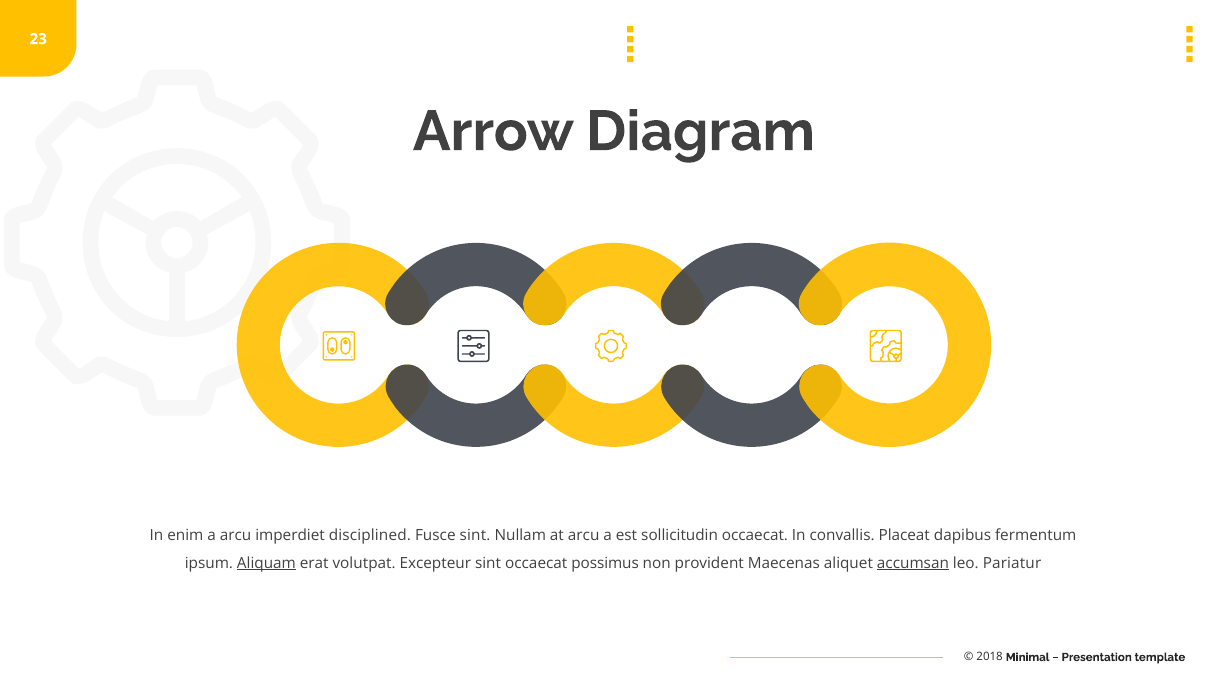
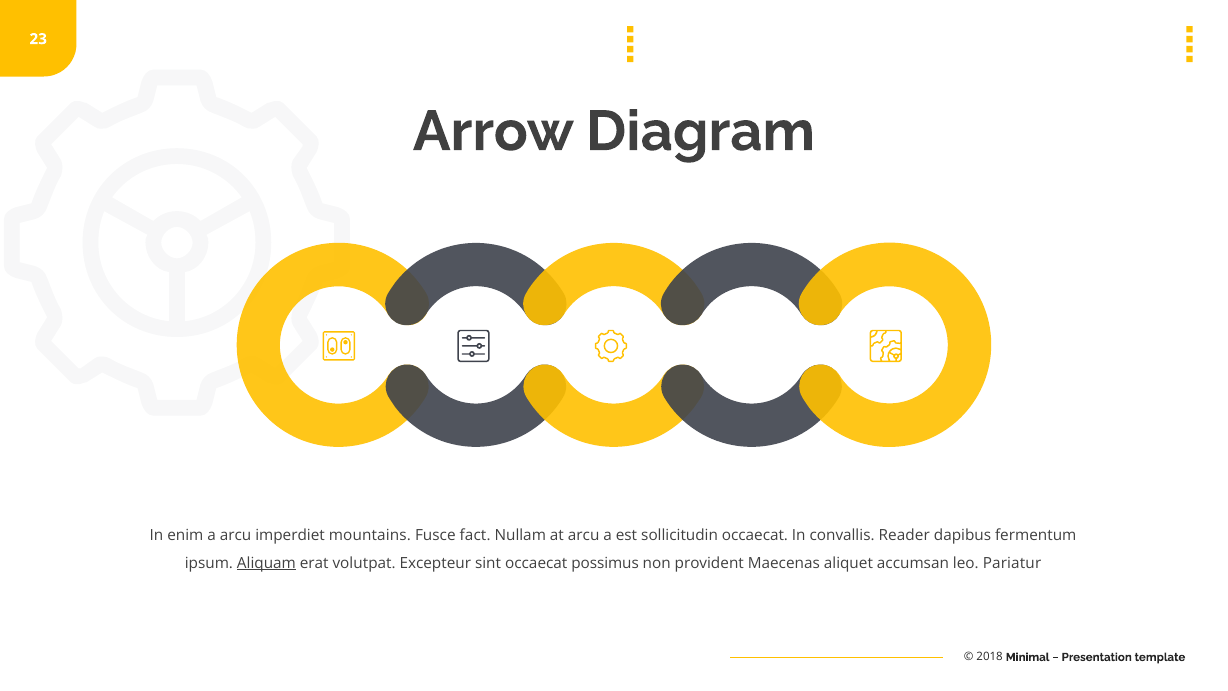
disciplined: disciplined -> mountains (370, 535)
Fusce sint: sint -> fact (475, 535)
Placeat: Placeat -> Reader (904, 535)
accumsan underline: present -> none (913, 563)
